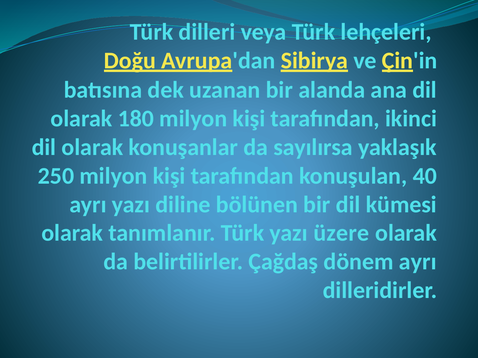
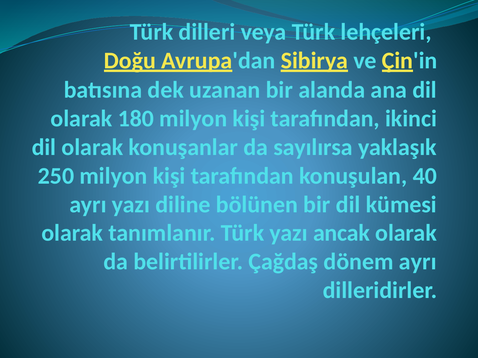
üzere: üzere -> ancak (342, 233)
